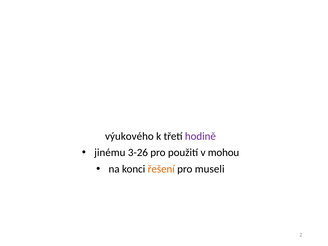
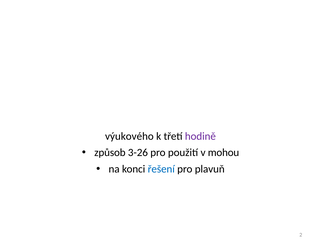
jinému: jinému -> způsob (110, 153)
řešení colour: orange -> blue (161, 169)
museli: museli -> plavuň (210, 169)
